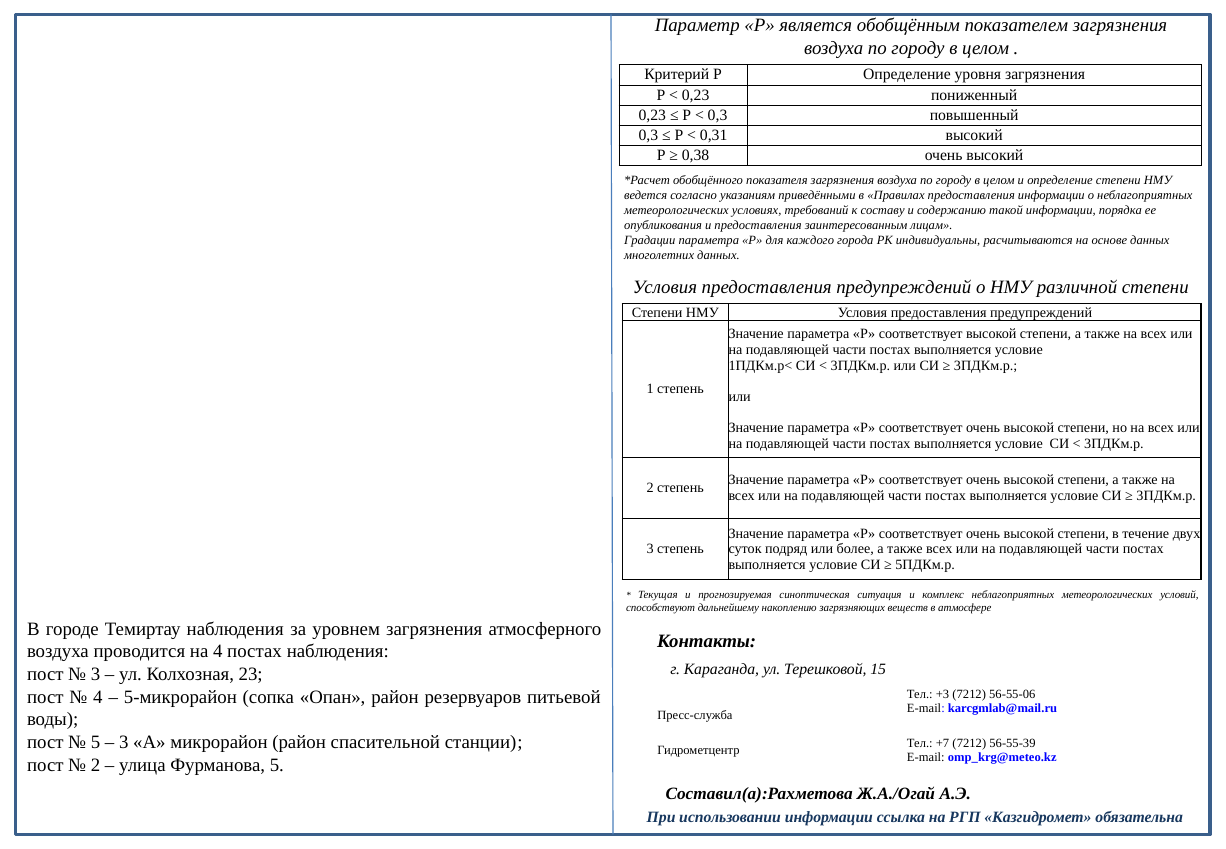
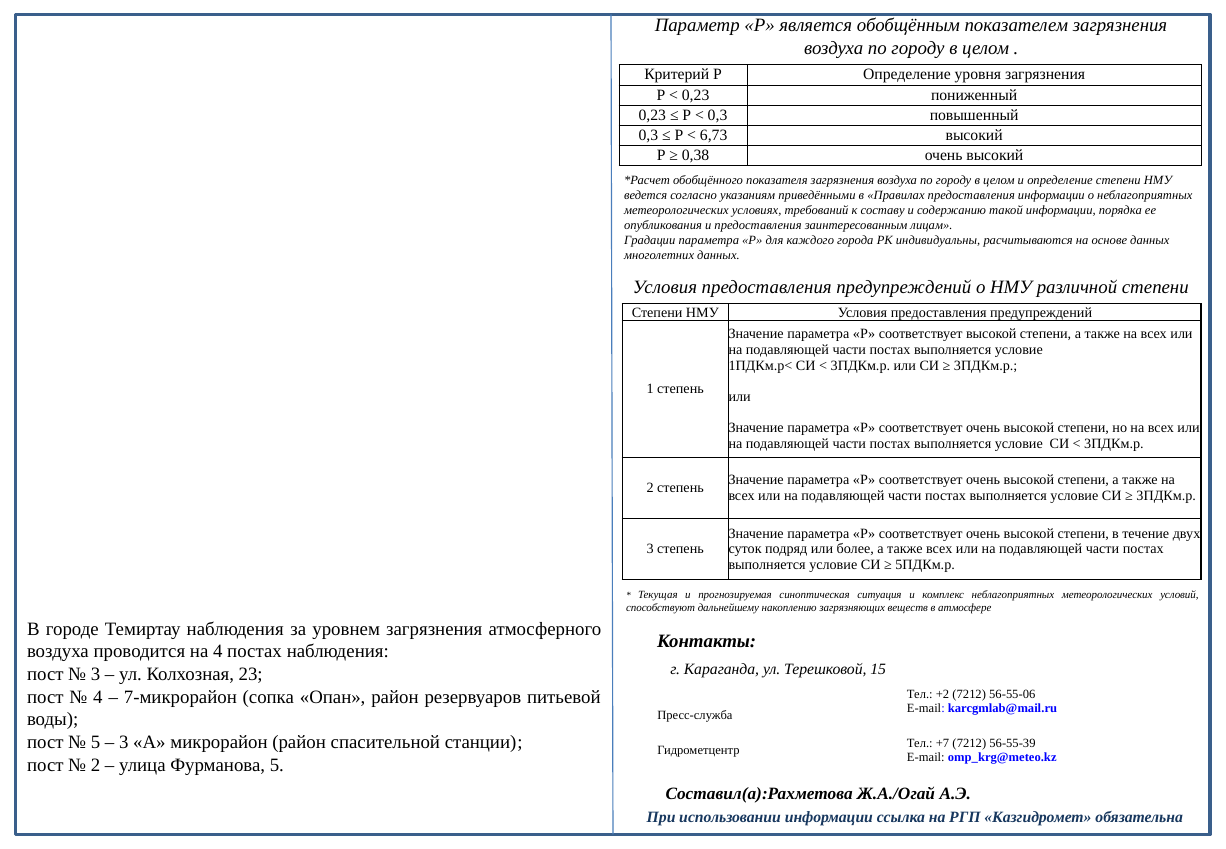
0,31: 0,31 -> 6,73 (714, 135)
5-микрорайон: 5-микрорайон -> 7-микрорайон (180, 697)
+3: +3 -> +2 (942, 695)
